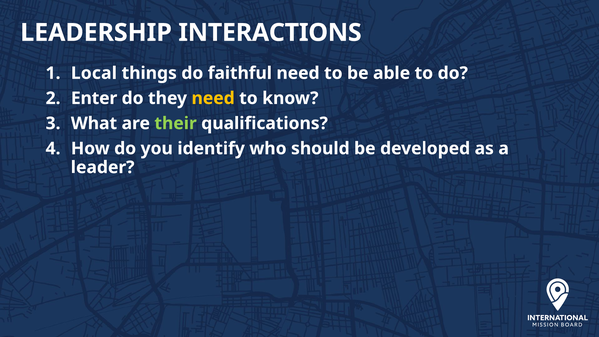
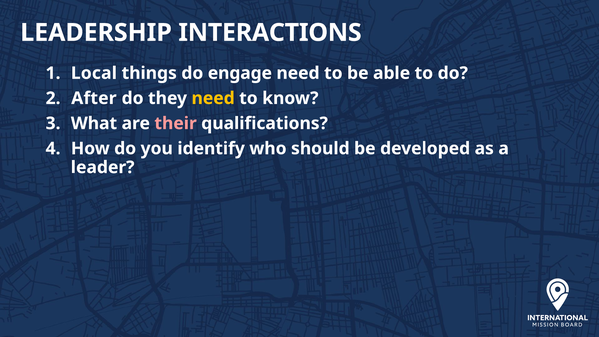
faithful: faithful -> engage (240, 73)
Enter: Enter -> After (94, 98)
their colour: light green -> pink (176, 123)
